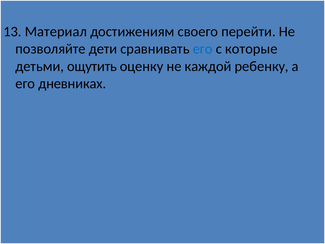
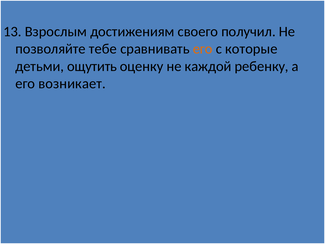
Материал: Материал -> Взрослым (56, 32)
перейти: перейти -> получил (248, 32)
дети: дети -> тебе (103, 49)
его colour: blue -> orange (203, 49)
дневниках: дневниках -> возникает (72, 84)
